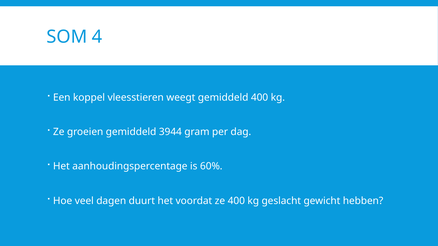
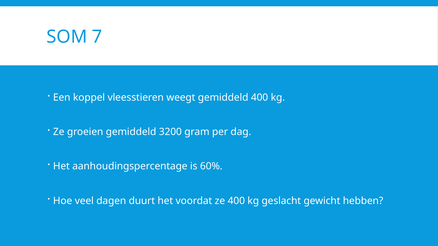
4: 4 -> 7 (97, 37)
3944: 3944 -> 3200 (170, 132)
